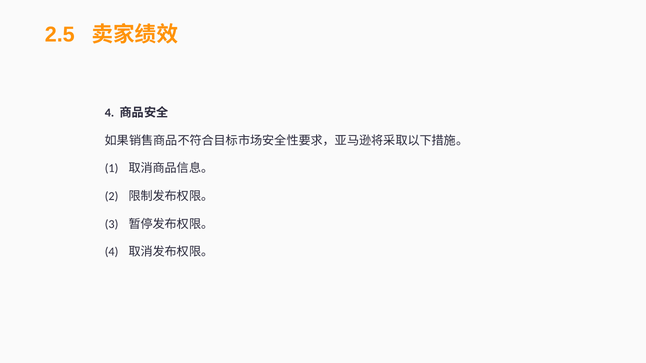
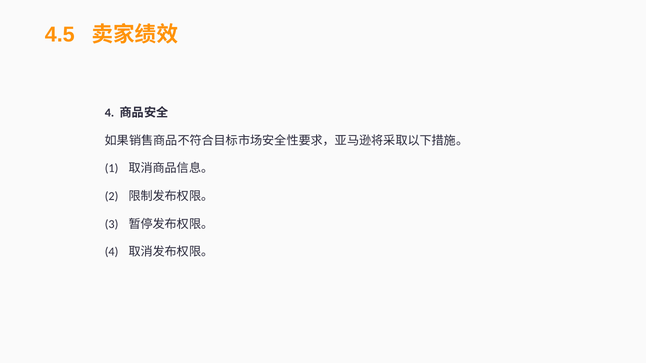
2.5: 2.5 -> 4.5 (60, 34)
